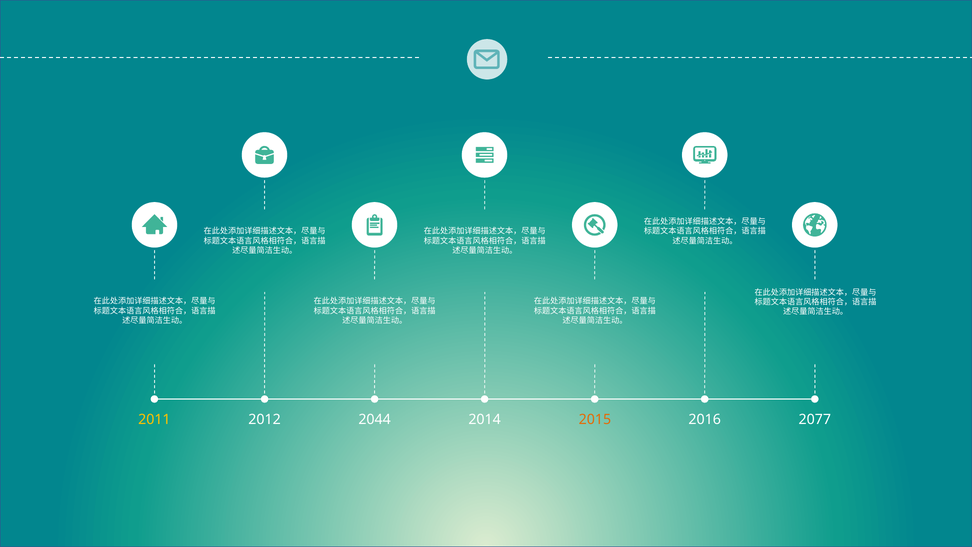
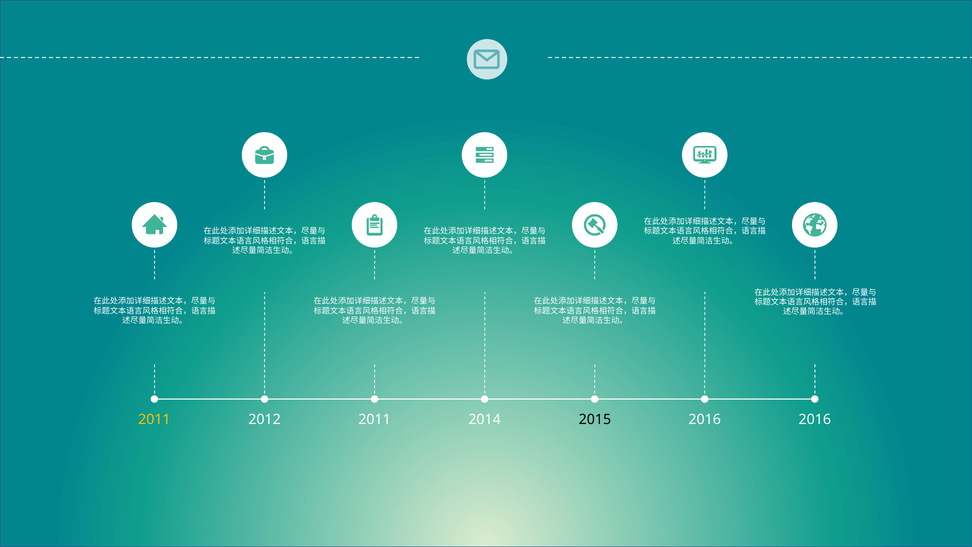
2012 2044: 2044 -> 2011 (375, 420)
2015 colour: orange -> black (595, 420)
2016 2077: 2077 -> 2016 (815, 420)
